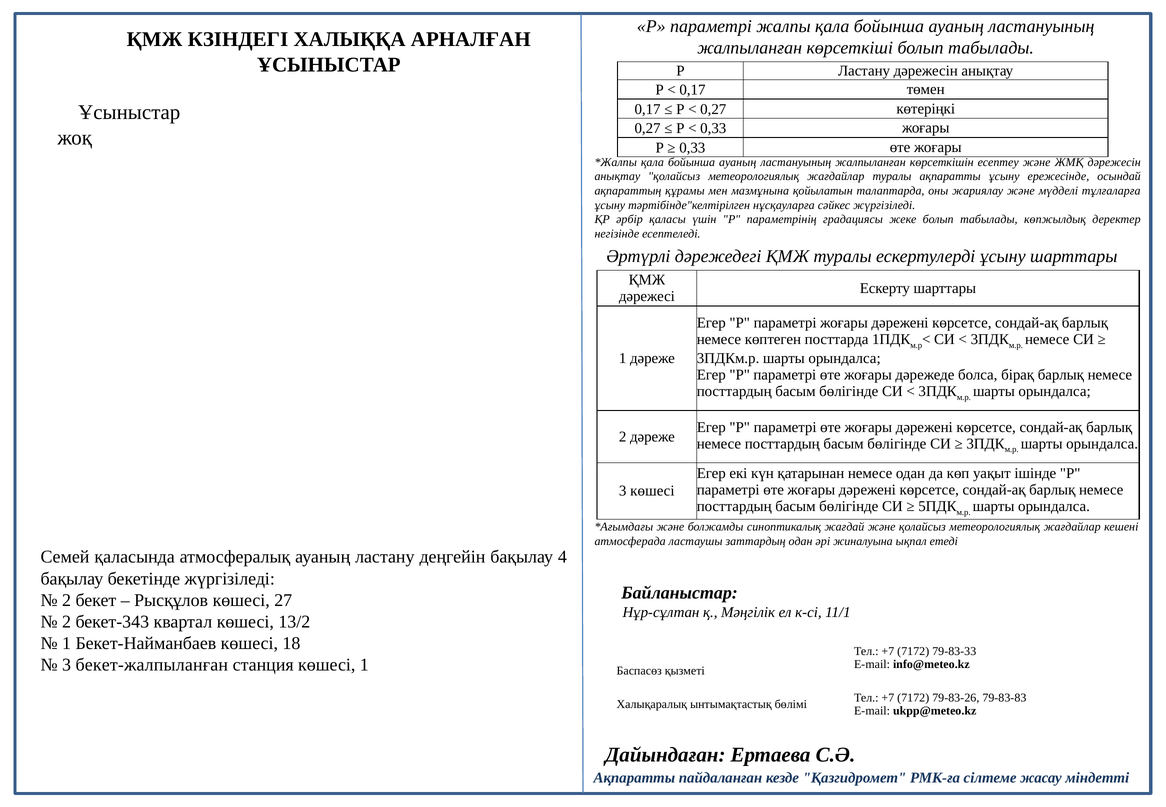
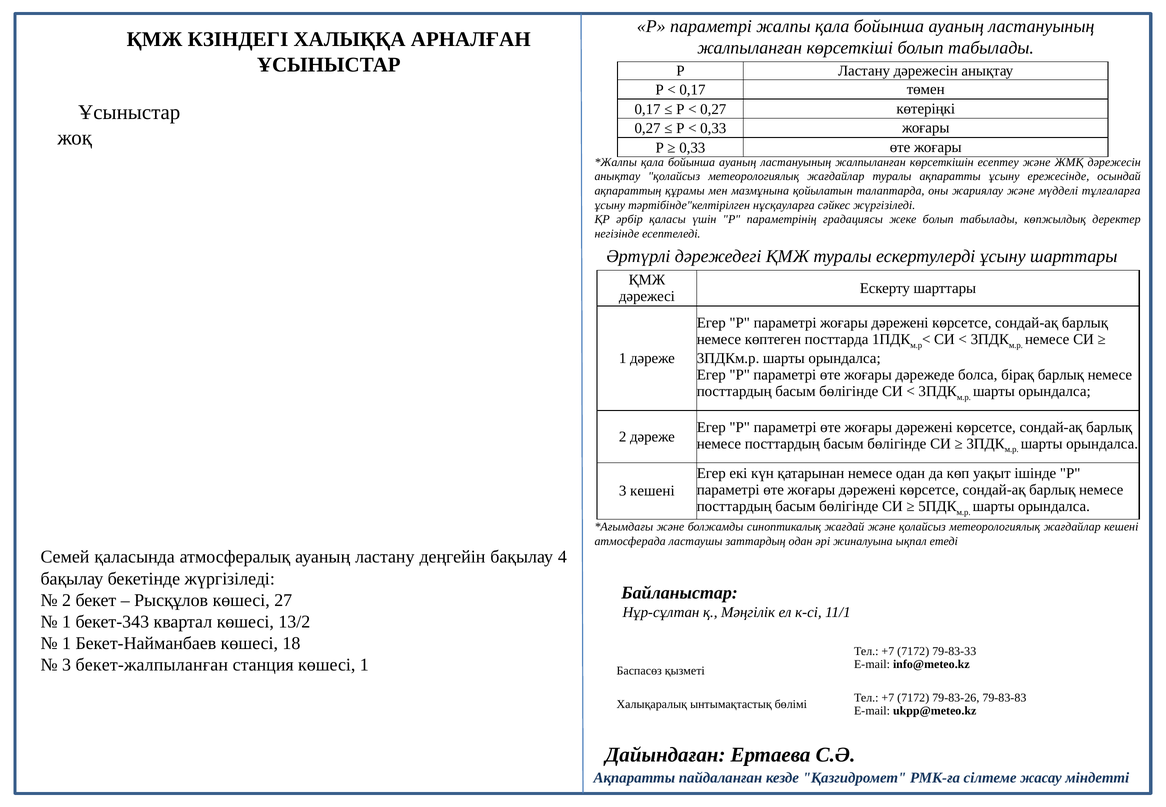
3 көшесі: көшесі -> кешені (652, 491)
2: 2 -> 1 (67, 622)
